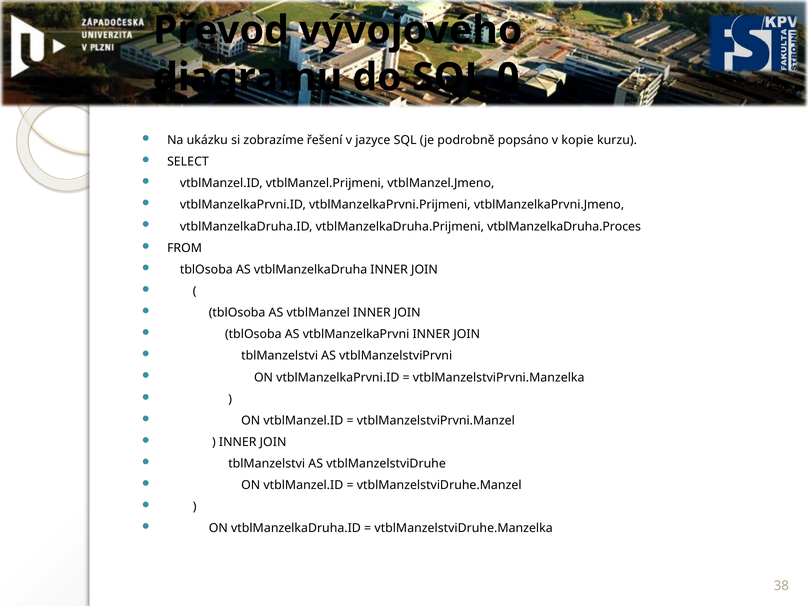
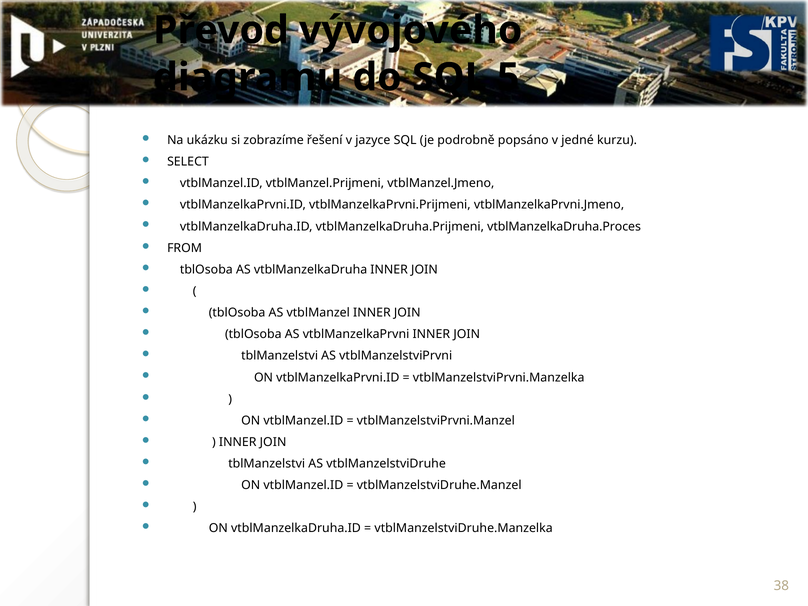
0: 0 -> 5 (508, 77)
kopie: kopie -> jedné (578, 140)
